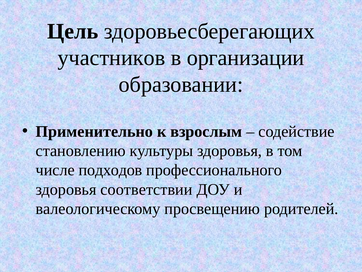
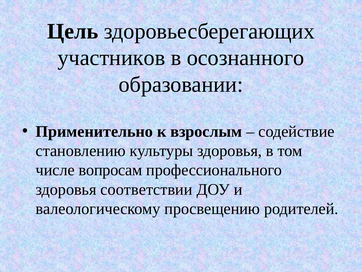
организации: организации -> осознанного (246, 58)
подходов: подходов -> вопросам (111, 170)
